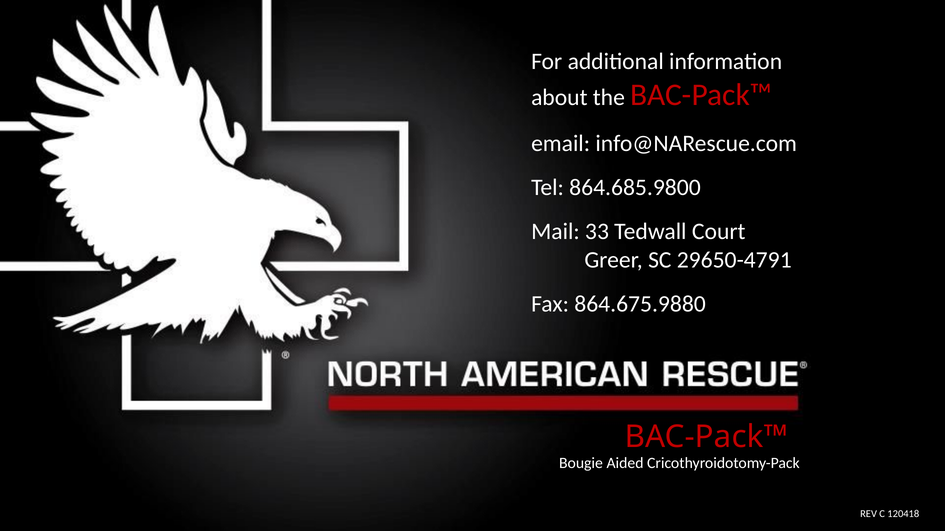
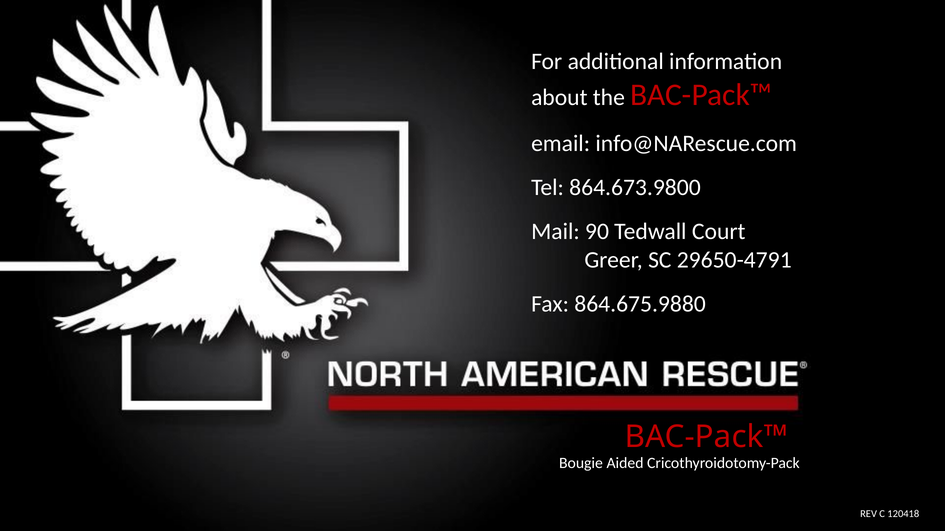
864.685.9800: 864.685.9800 -> 864.673.9800 (635, 188)
33: 33 -> 90 (597, 232)
